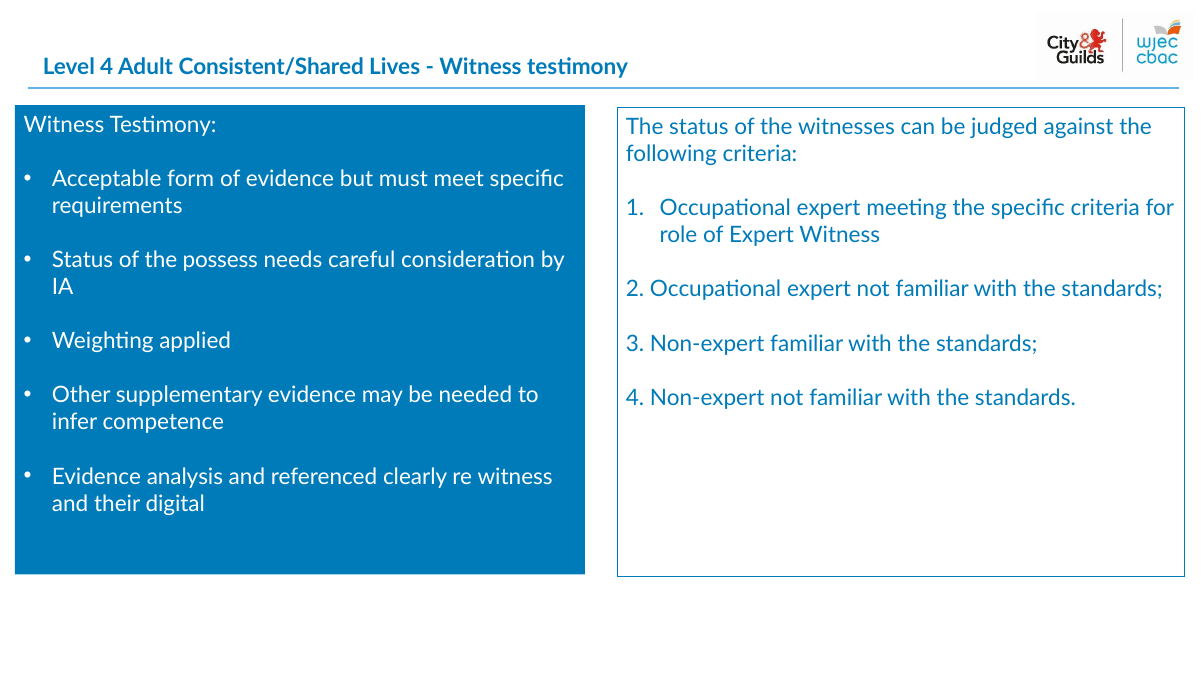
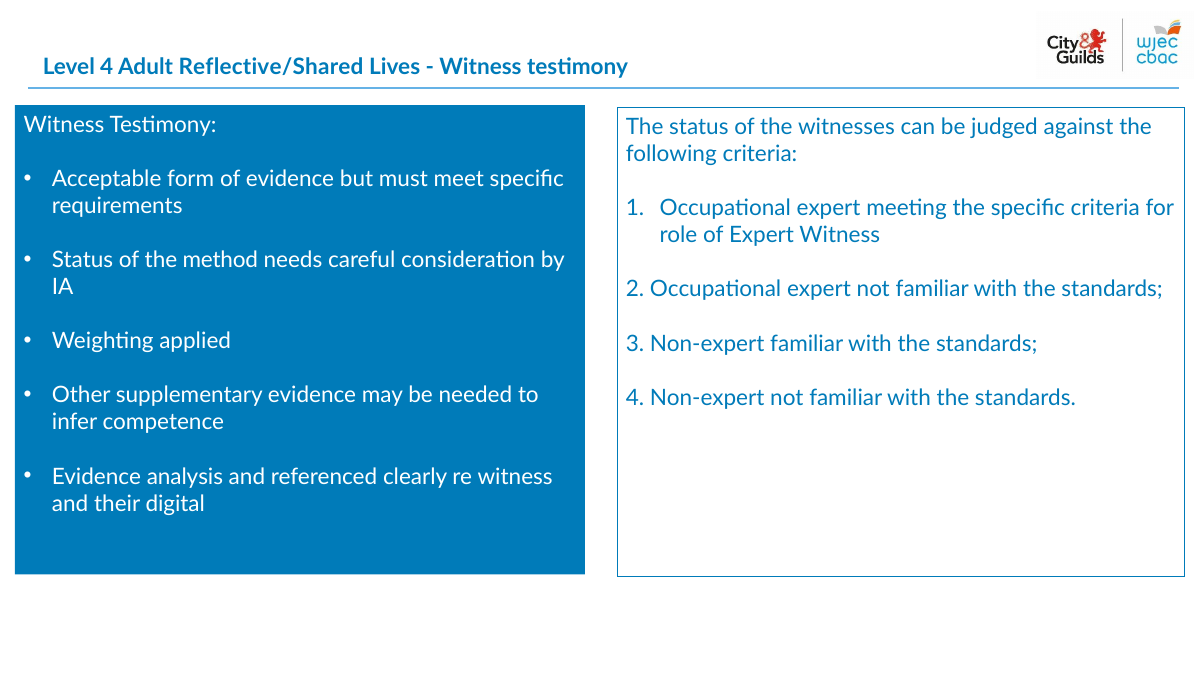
Consistent/Shared: Consistent/Shared -> Reflective/Shared (271, 67)
possess: possess -> method (220, 260)
